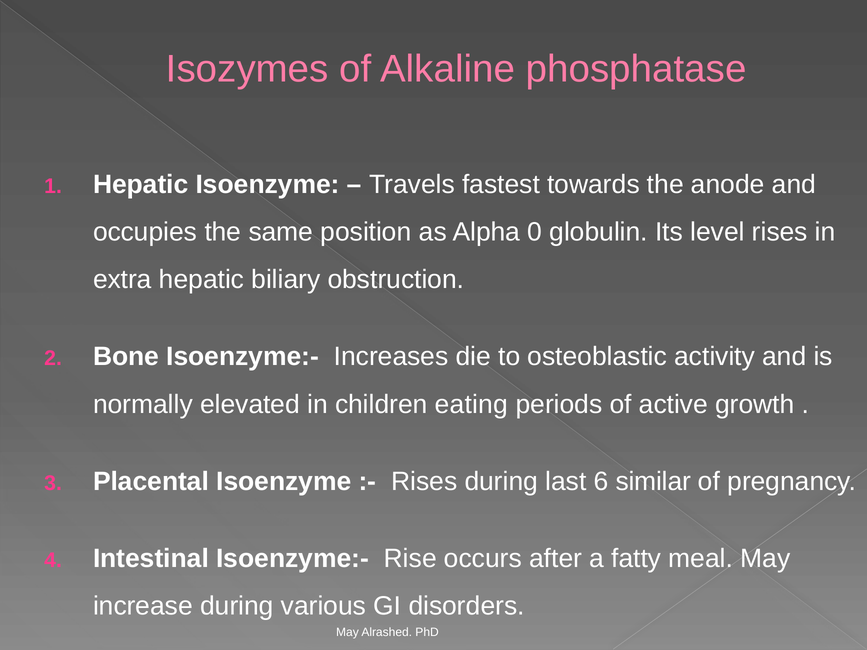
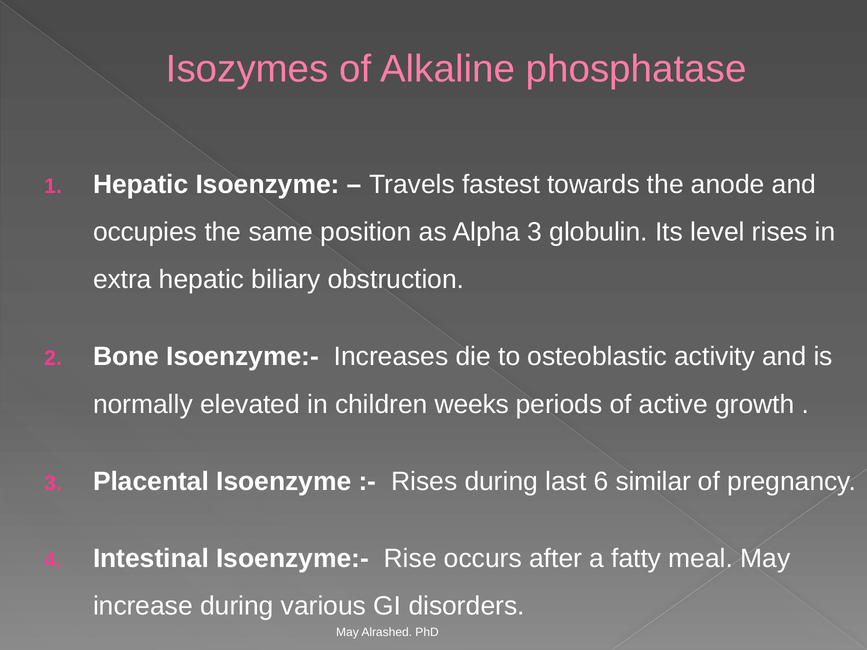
Alpha 0: 0 -> 3 (535, 232)
eating: eating -> weeks (472, 404)
